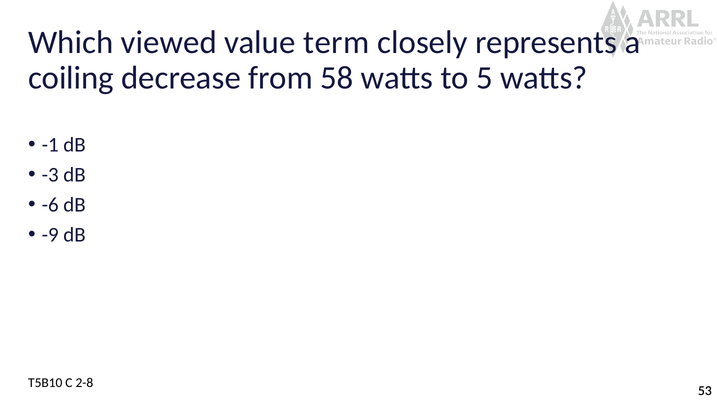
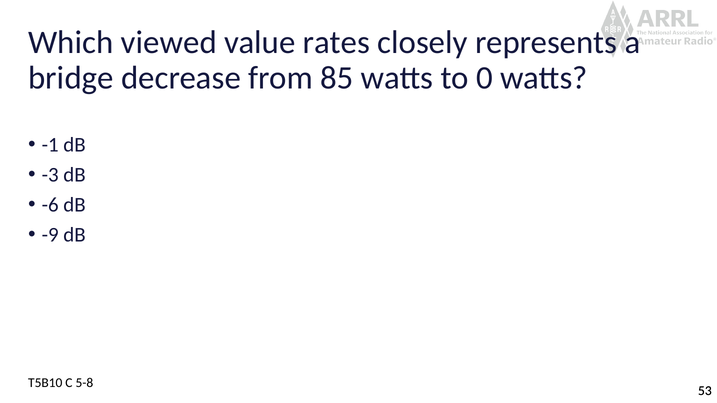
term: term -> rates (336, 42)
coiling: coiling -> bridge (71, 78)
58: 58 -> 85 (337, 78)
5: 5 -> 0 (484, 78)
2-8: 2-8 -> 5-8 (84, 383)
